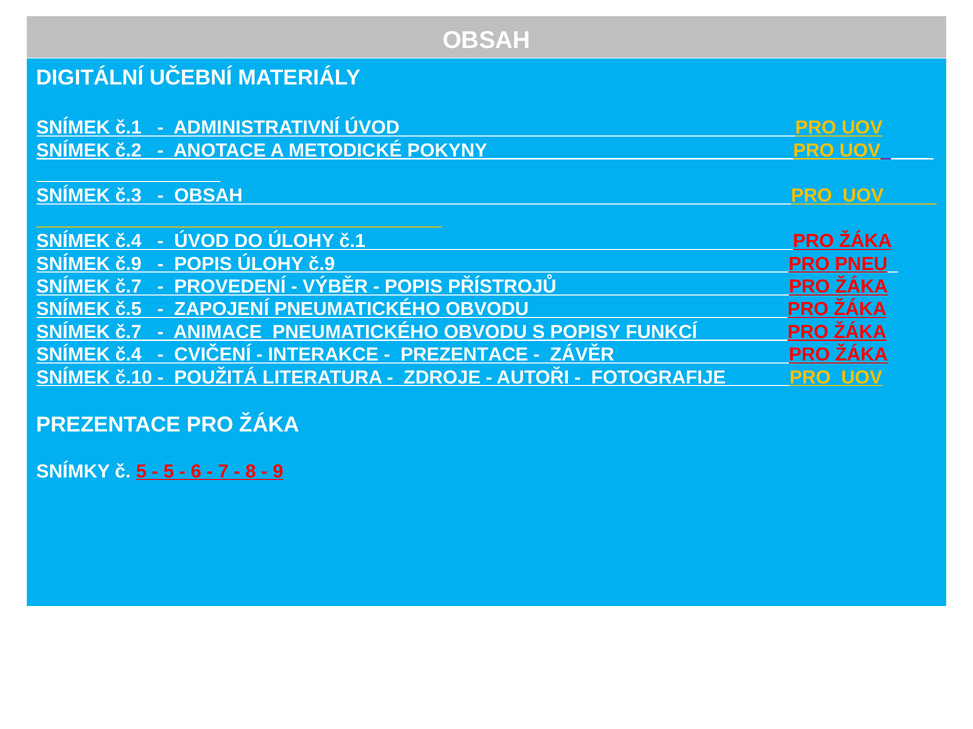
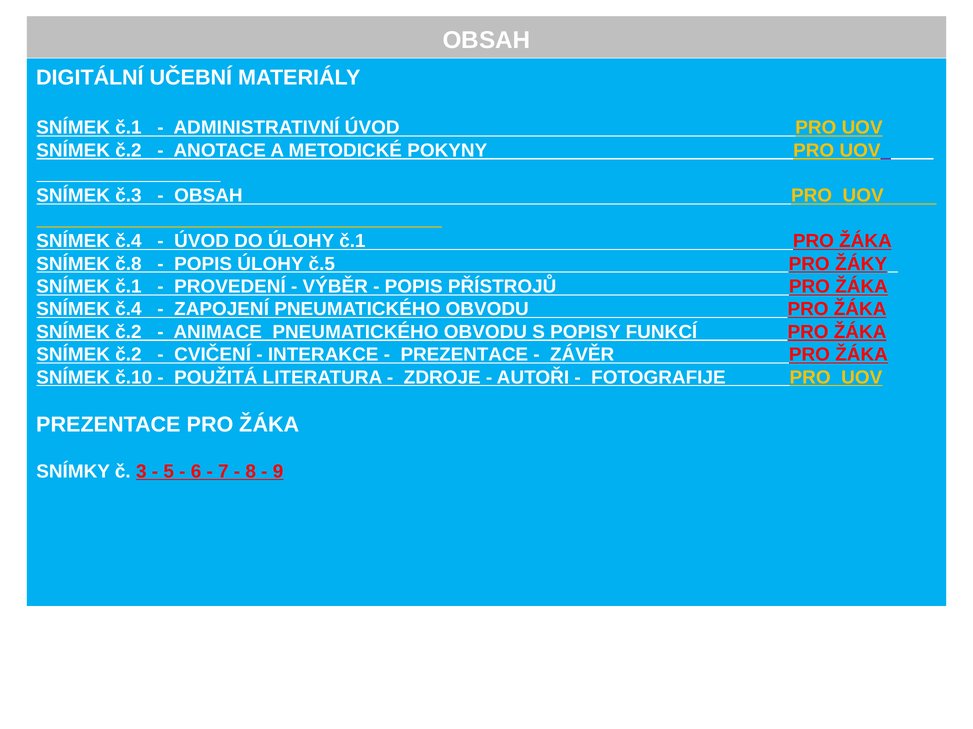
SNÍMEK č.9: č.9 -> č.8 (128, 264)
ÚLOHY č.9: č.9 -> č.5 (322, 264)
PNEU: PNEU -> ŽÁKY (861, 264)
č.7: č.7 -> č.1 (128, 287)
č.5: č.5 -> č.4 (128, 310)
č.7: č.7 -> č.2 (128, 332)
č.4: č.4 -> č.2 (128, 355)
č 5: 5 -> 3 (141, 472)
